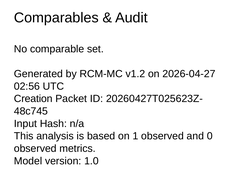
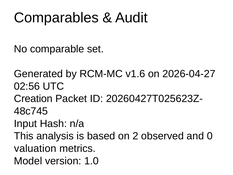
v1.2: v1.2 -> v1.6 (135, 74)
1: 1 -> 2 (135, 136)
observed: observed -> valuation (35, 148)
